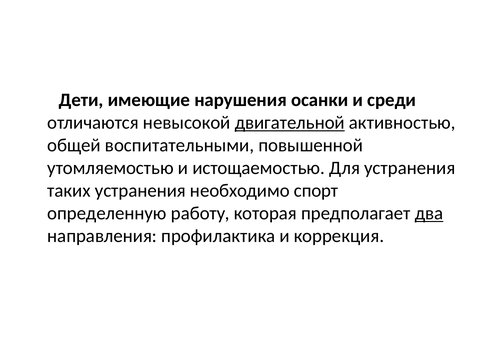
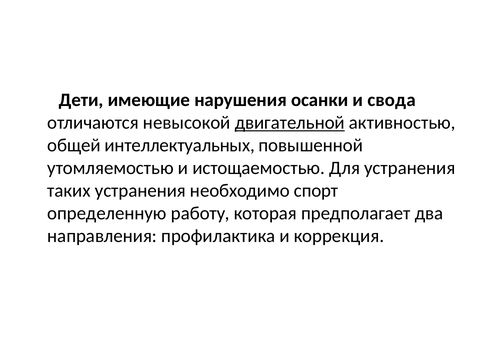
среди: среди -> свода (392, 100)
воспитательными: воспитательными -> интеллектуальных (180, 145)
два underline: present -> none (429, 213)
